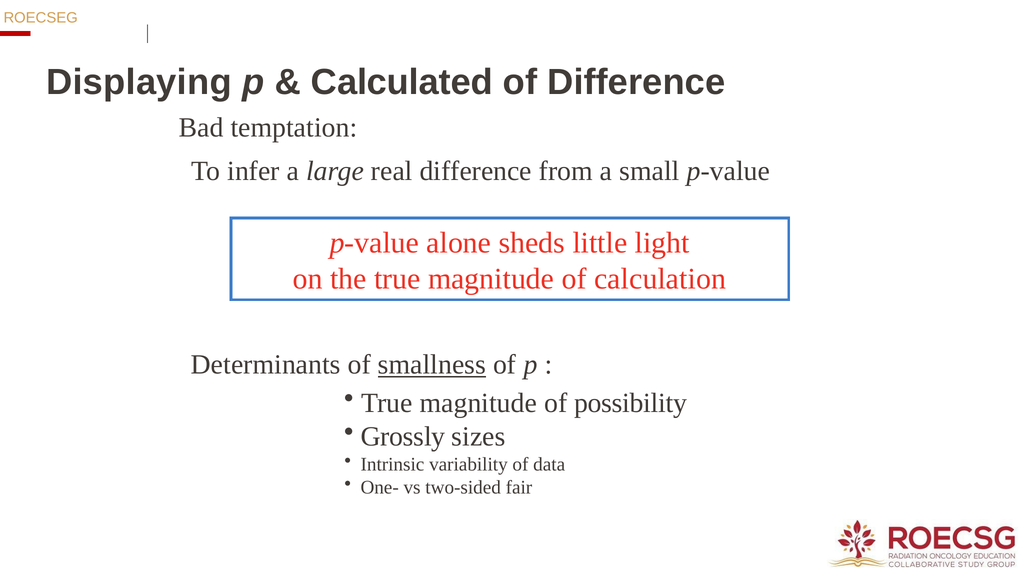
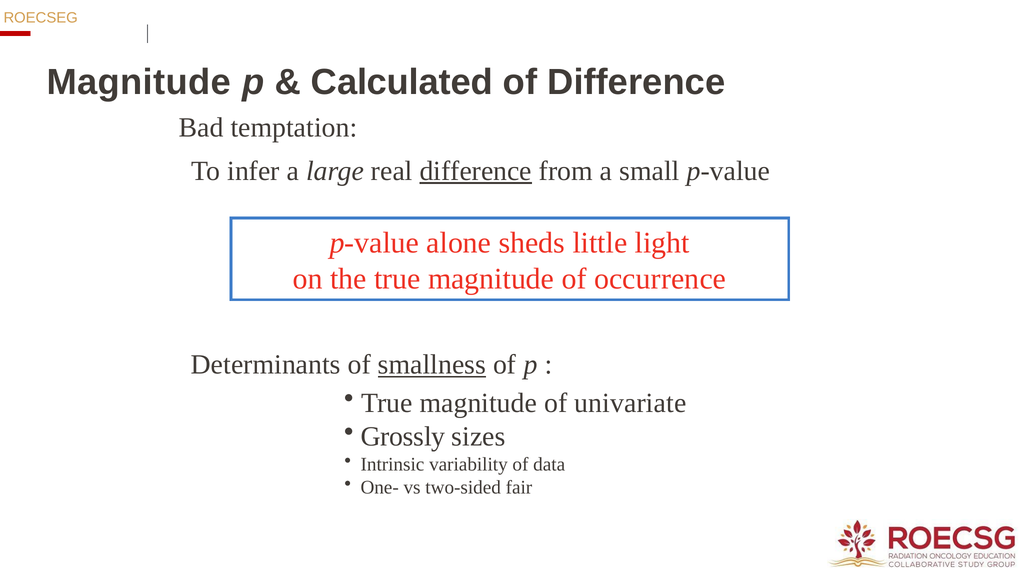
Displaying: Displaying -> Magnitude (139, 82)
difference underline: none -> present (476, 171)
calculation: calculation -> occurrence (660, 279)
possibility: possibility -> univariate (630, 403)
